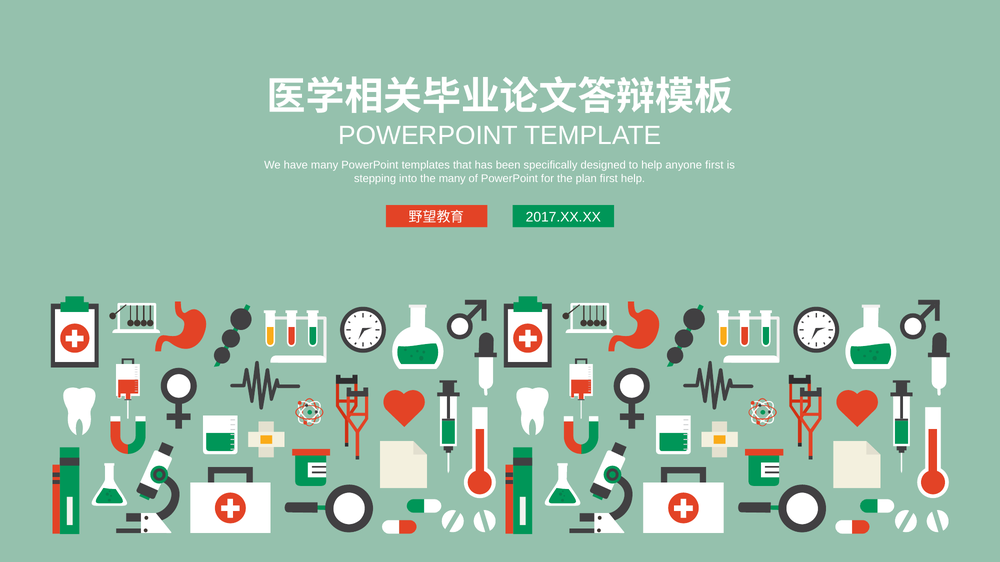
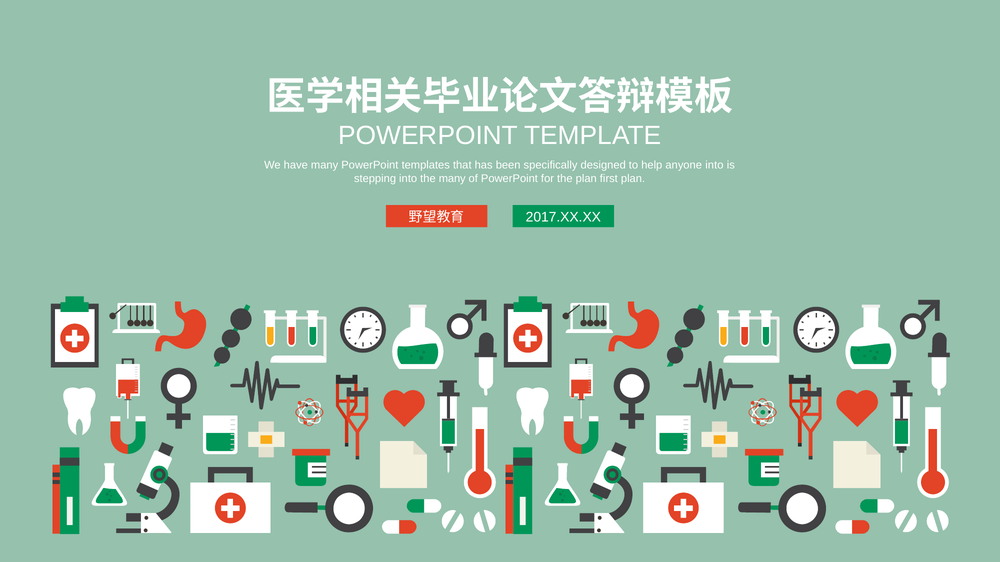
anyone first: first -> into (714, 165)
first help: help -> plan (633, 179)
